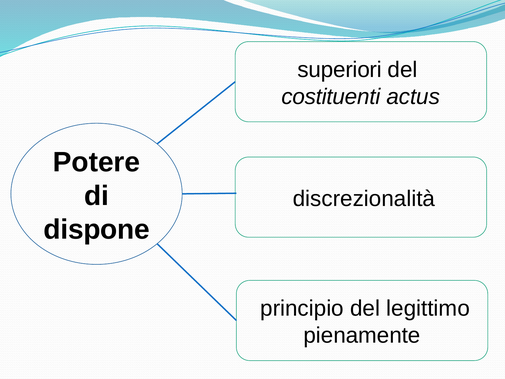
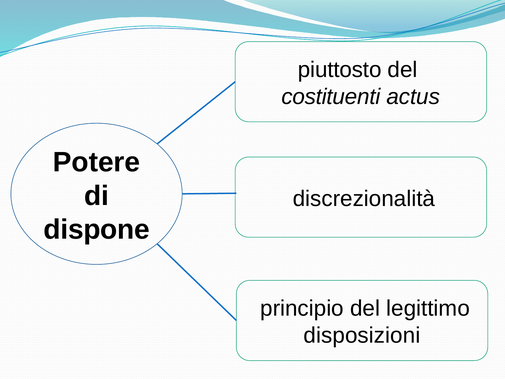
superiori: superiori -> piuttosto (340, 70)
pienamente: pienamente -> disposizioni (362, 335)
